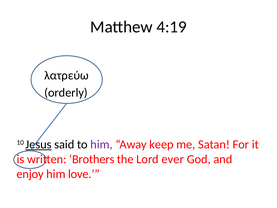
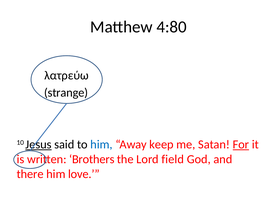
4:19: 4:19 -> 4:80 (172, 27)
orderly: orderly -> strange (66, 93)
him colour: purple -> blue (101, 144)
For underline: none -> present (241, 144)
ever: ever -> field (173, 159)
enjoy: enjoy -> there (30, 174)
